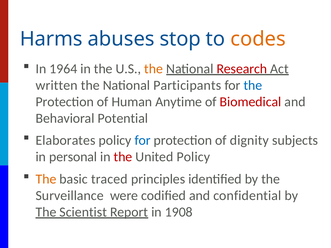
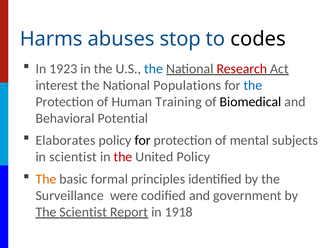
codes colour: orange -> black (258, 39)
1964: 1964 -> 1923 (63, 69)
the colour: orange -> blue (154, 69)
written: written -> interest (57, 85)
Participants: Participants -> Populations (187, 85)
Anytime: Anytime -> Training (179, 102)
Biomedical colour: red -> black (251, 102)
for colour: blue -> black (143, 141)
dignity: dignity -> mental (249, 141)
in personal: personal -> scientist (73, 157)
traced: traced -> formal (109, 179)
confidential: confidential -> government (247, 196)
1908: 1908 -> 1918 (179, 212)
